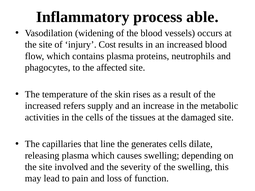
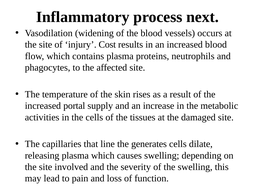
able: able -> next (203, 17)
refers: refers -> portal (74, 106)
